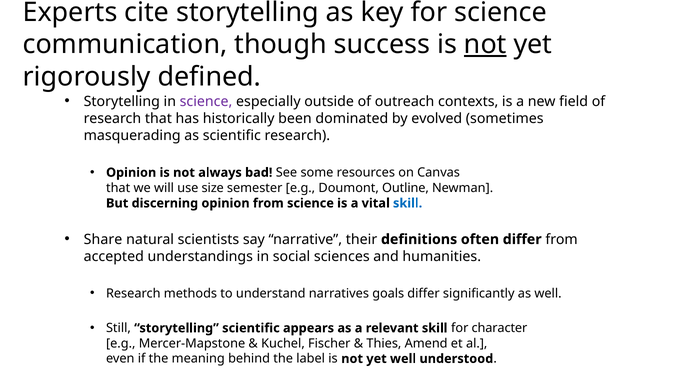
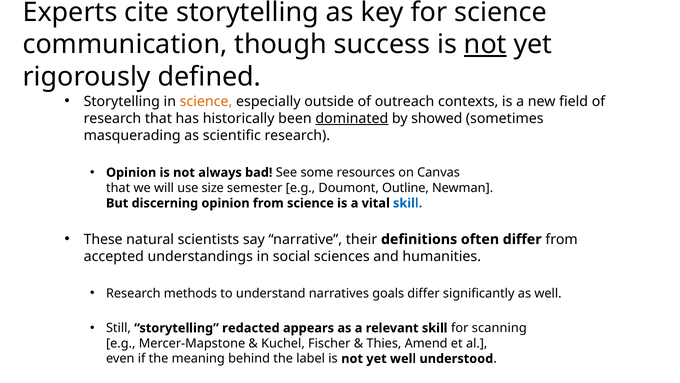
science colour: purple -> orange (206, 101)
dominated underline: none -> present (352, 118)
evolved: evolved -> showed (437, 118)
Share: Share -> These (103, 239)
storytelling scientific: scientific -> redacted (251, 328)
character: character -> scanning (499, 328)
